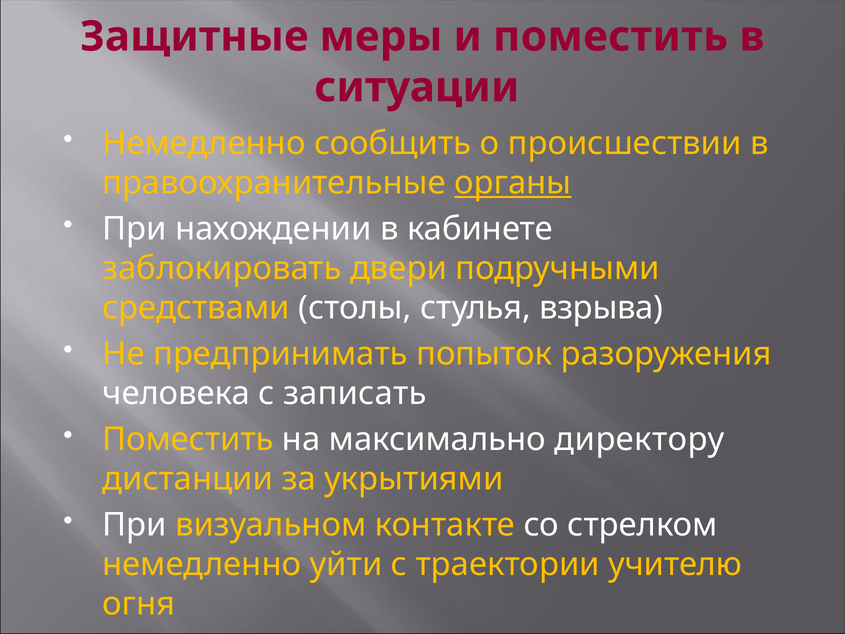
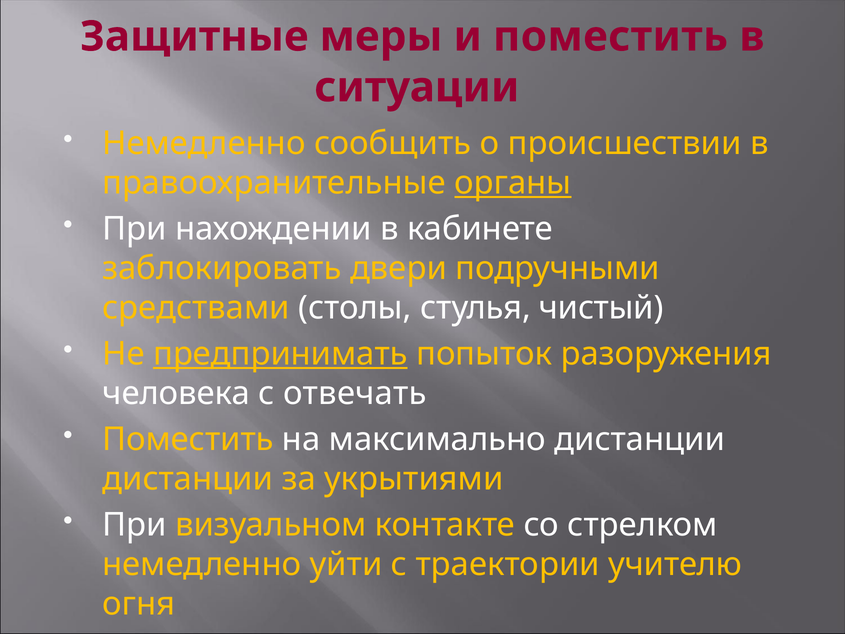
взрыва: взрыва -> чистый (601, 308)
предпринимать underline: none -> present (280, 354)
записать: записать -> отвечать (355, 393)
максимально директору: директору -> дистанции (640, 439)
